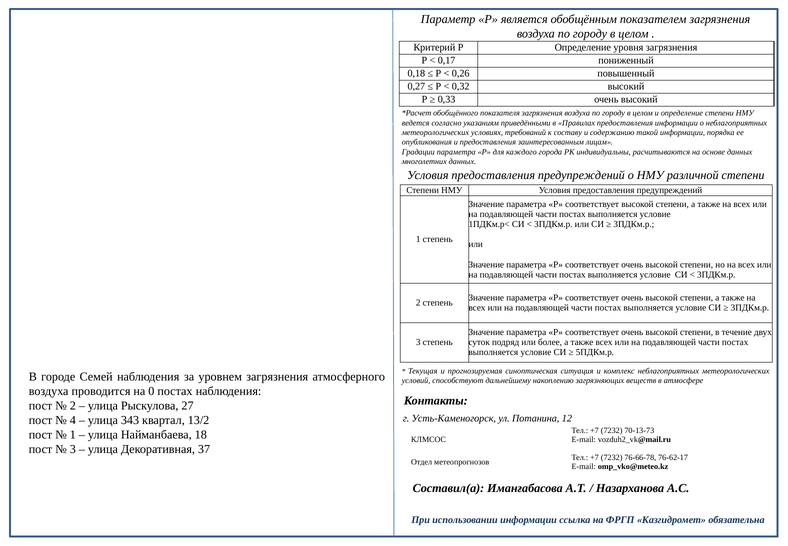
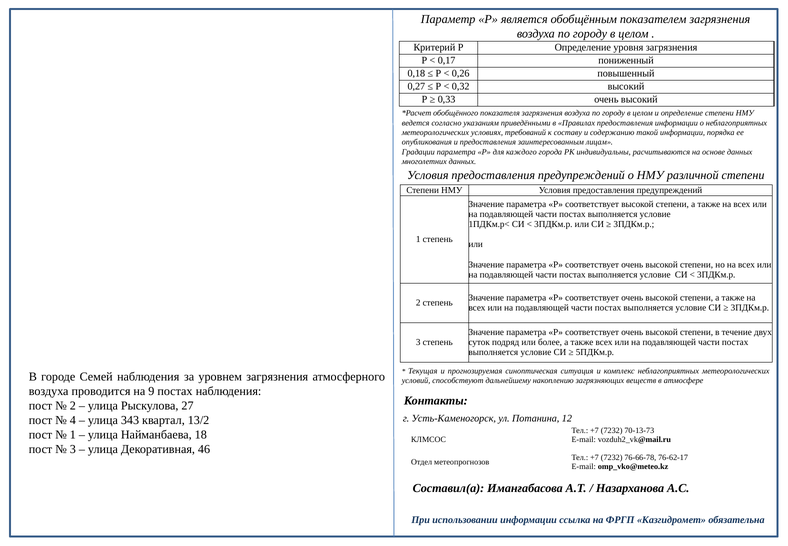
0: 0 -> 9 (151, 391)
37: 37 -> 46 (204, 449)
